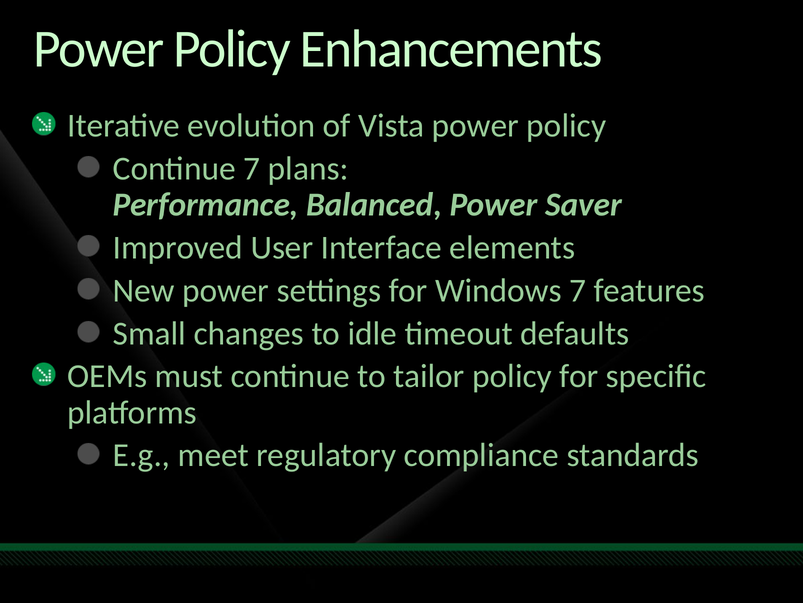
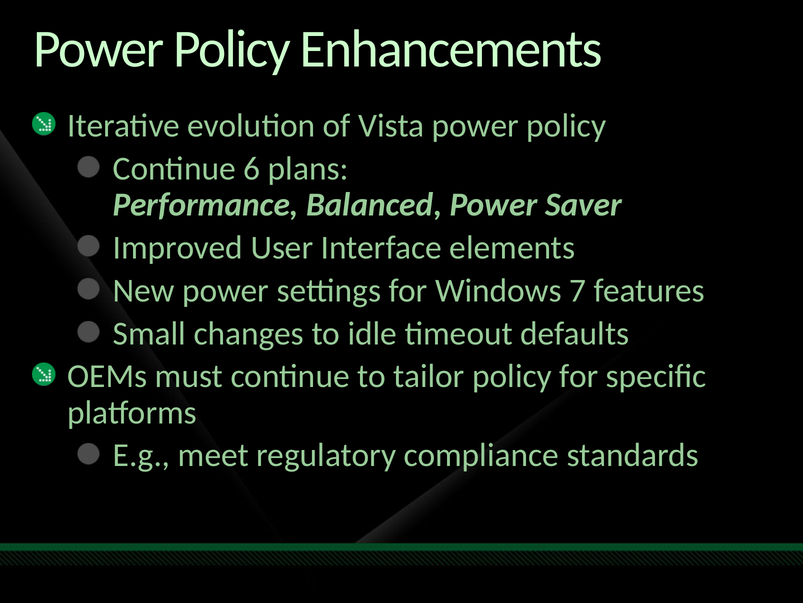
Continue 7: 7 -> 6 (252, 168)
